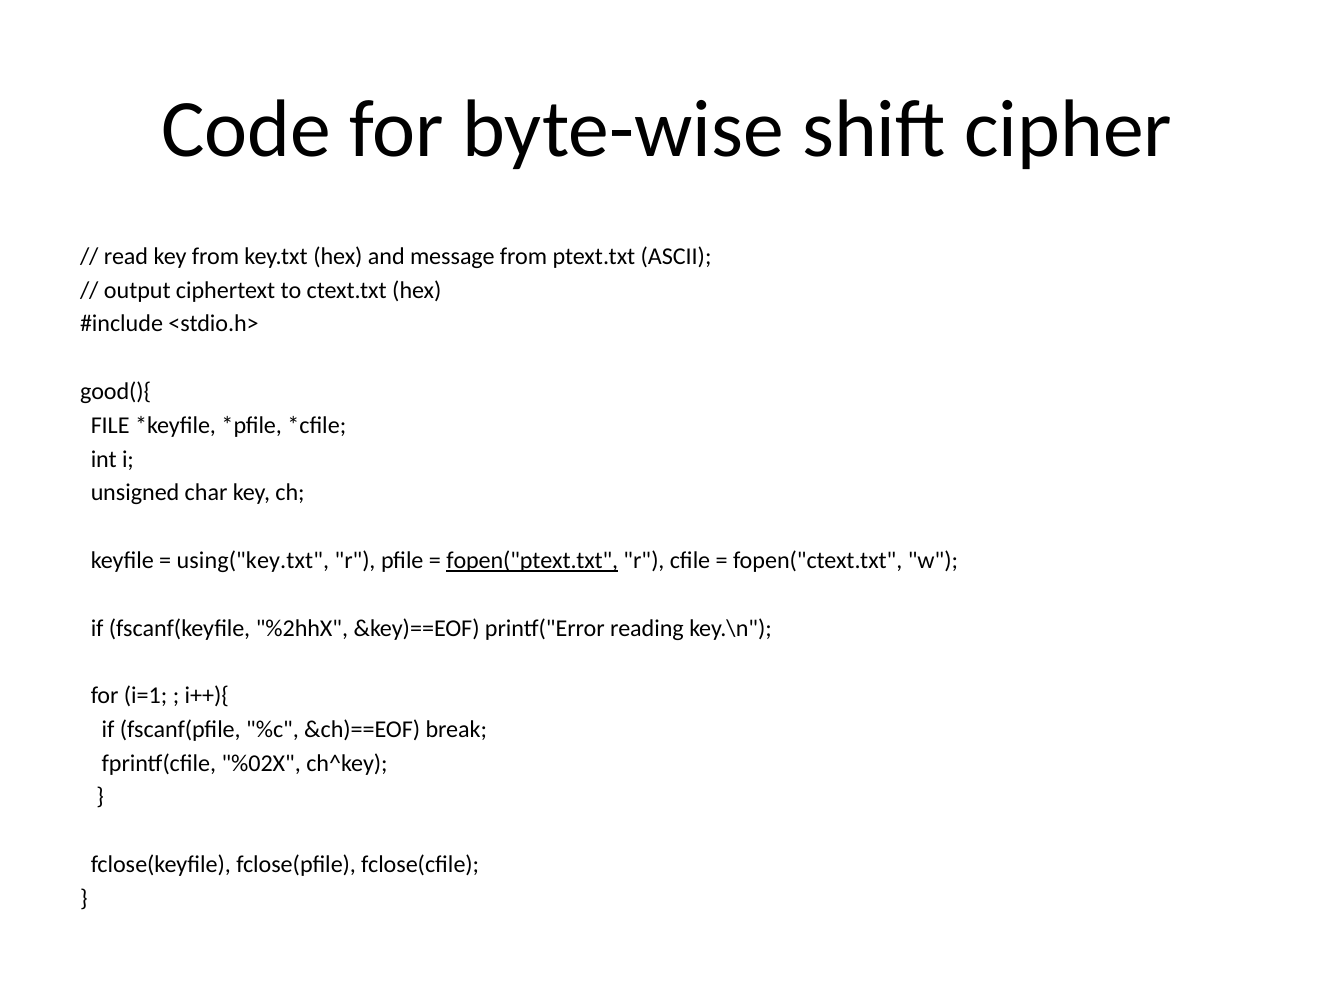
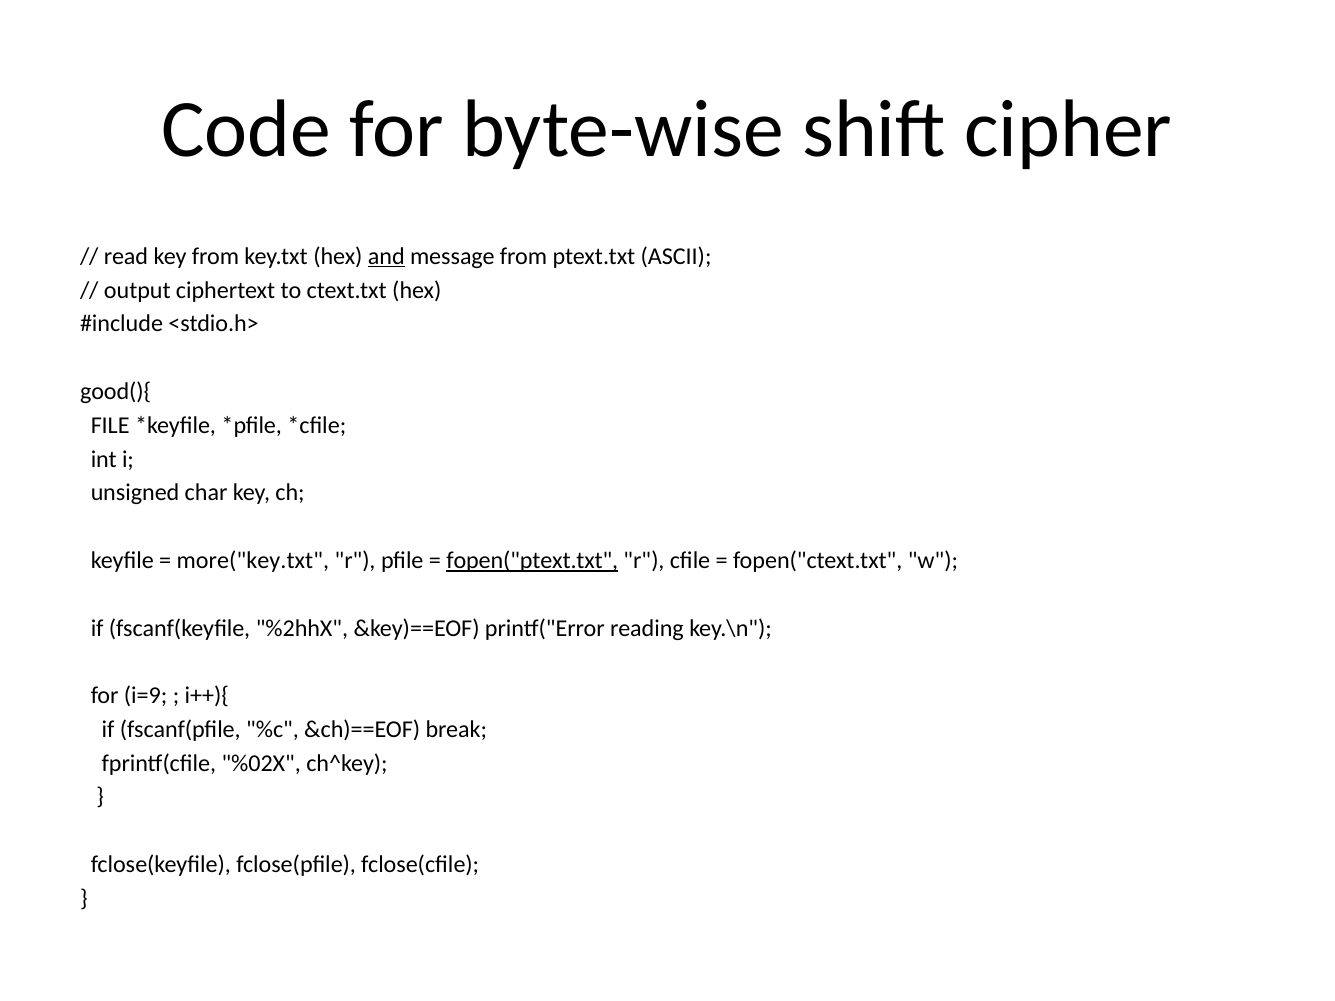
and underline: none -> present (386, 256)
using("key.txt: using("key.txt -> more("key.txt (253, 561)
i=1: i=1 -> i=9 (146, 696)
